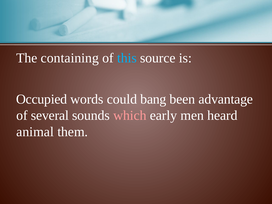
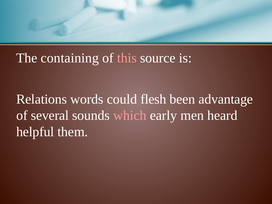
this colour: light blue -> pink (127, 58)
Occupied: Occupied -> Relations (42, 99)
bang: bang -> flesh (153, 99)
animal: animal -> helpful (35, 132)
